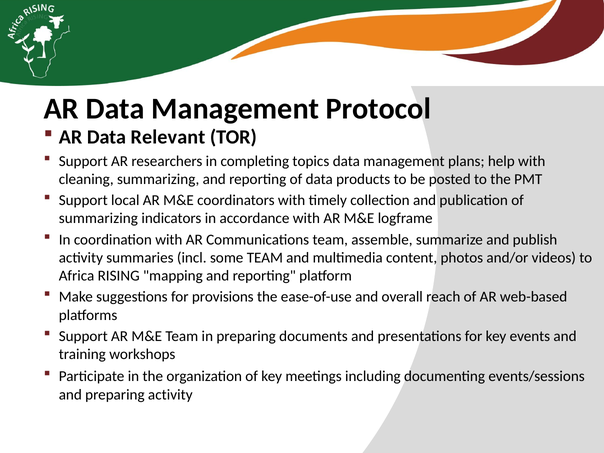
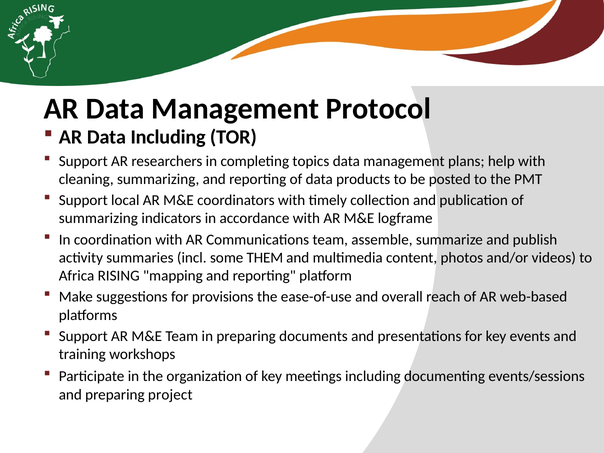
Data Relevant: Relevant -> Including (168, 137)
some TEAM: TEAM -> THEM (265, 258)
preparing activity: activity -> project (170, 395)
